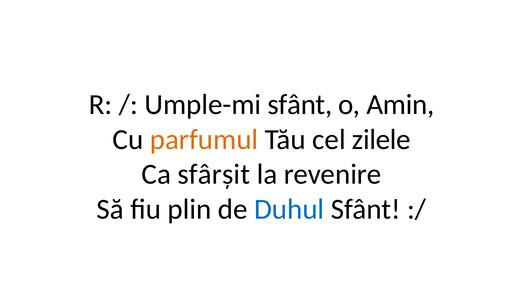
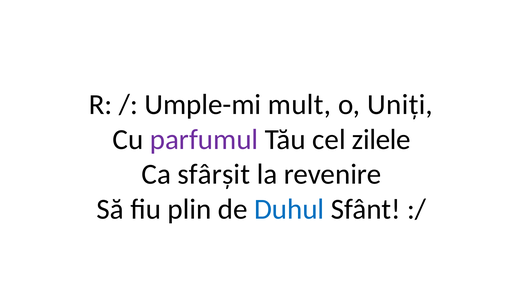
Umple-mi sfânt: sfânt -> mult (300, 105)
Amin: Amin -> Uniți (400, 105)
parfumul colour: orange -> purple (204, 140)
